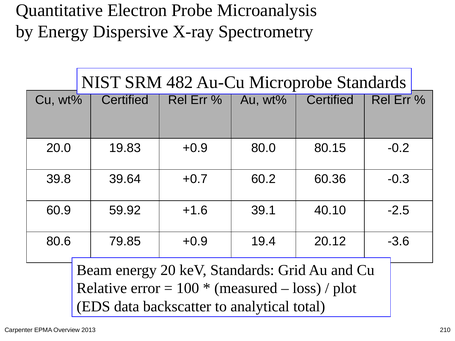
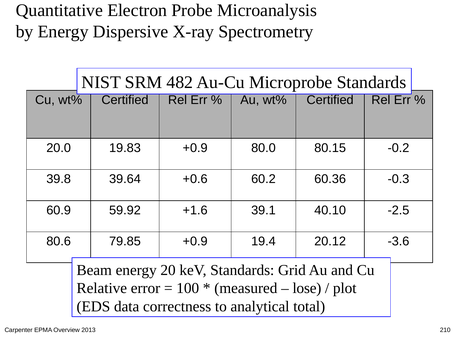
+0.7: +0.7 -> +0.6 (195, 179)
loss: loss -> lose (307, 288)
backscatter: backscatter -> correctness (177, 307)
